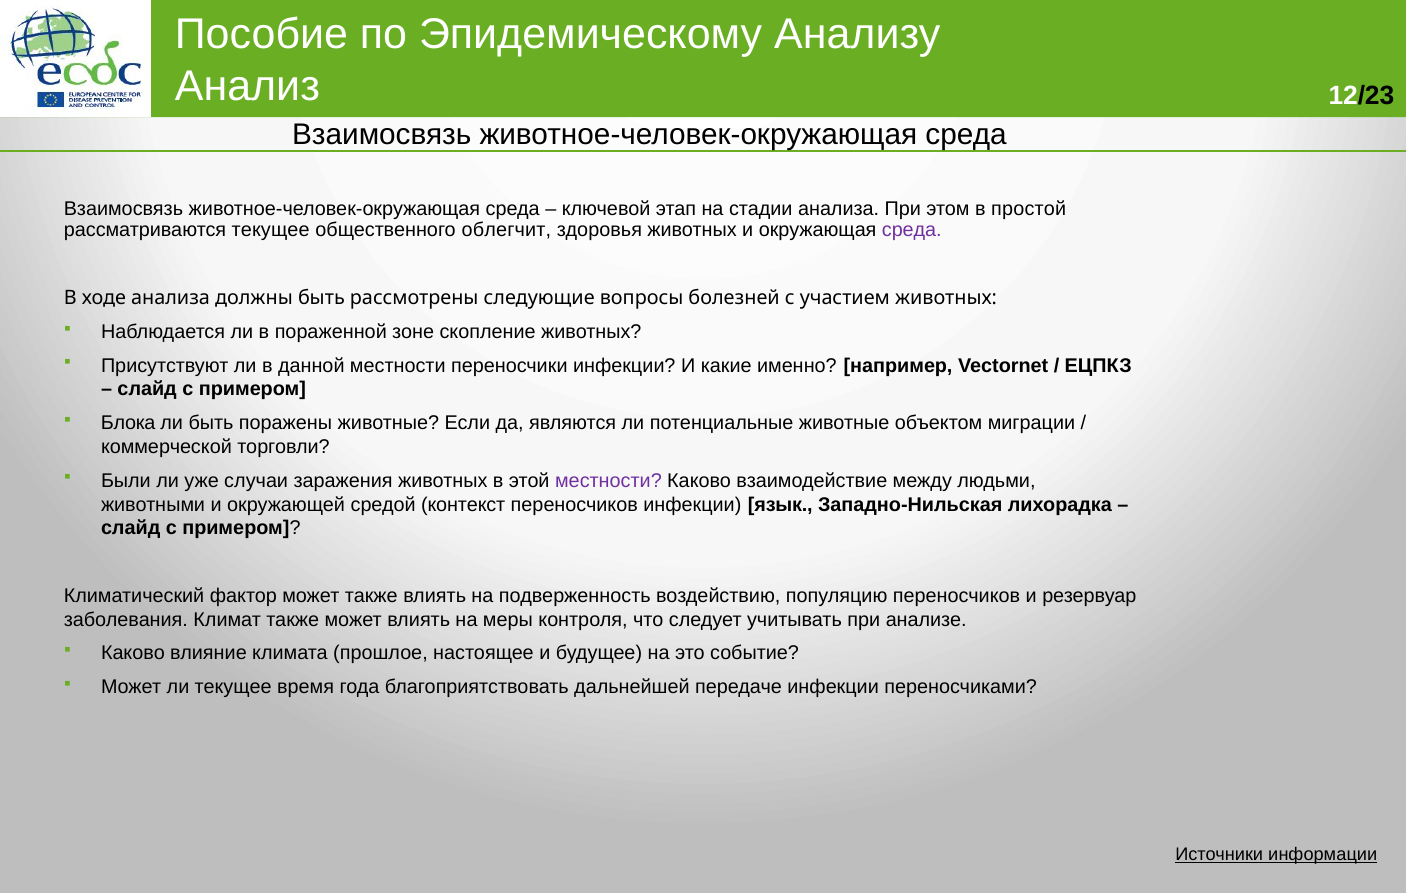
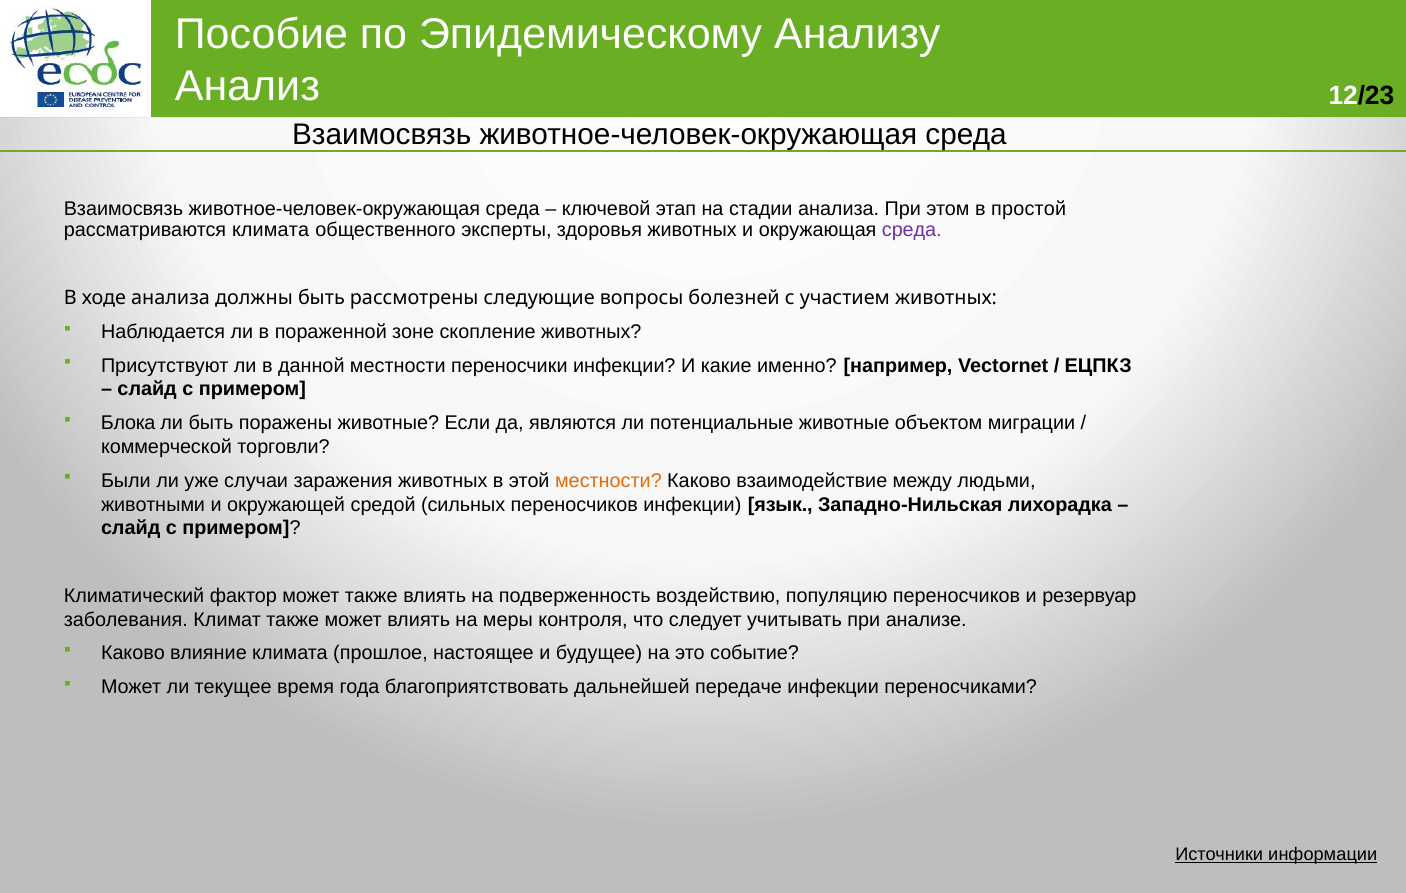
рассматриваются текущее: текущее -> климата (271, 230)
облегчит: облегчит -> эксперты (506, 230)
местности colour: purple -> orange (608, 480)
контекст: контекст -> сильных (463, 504)
